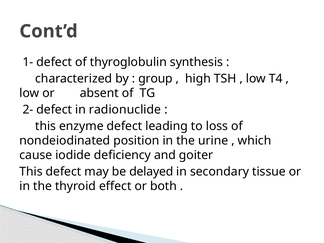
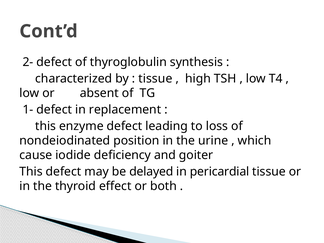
1-: 1- -> 2- (28, 62)
group: group -> tissue (155, 79)
2-: 2- -> 1- (28, 110)
radionuclide: radionuclide -> replacement (125, 110)
secondary: secondary -> pericardial (220, 172)
